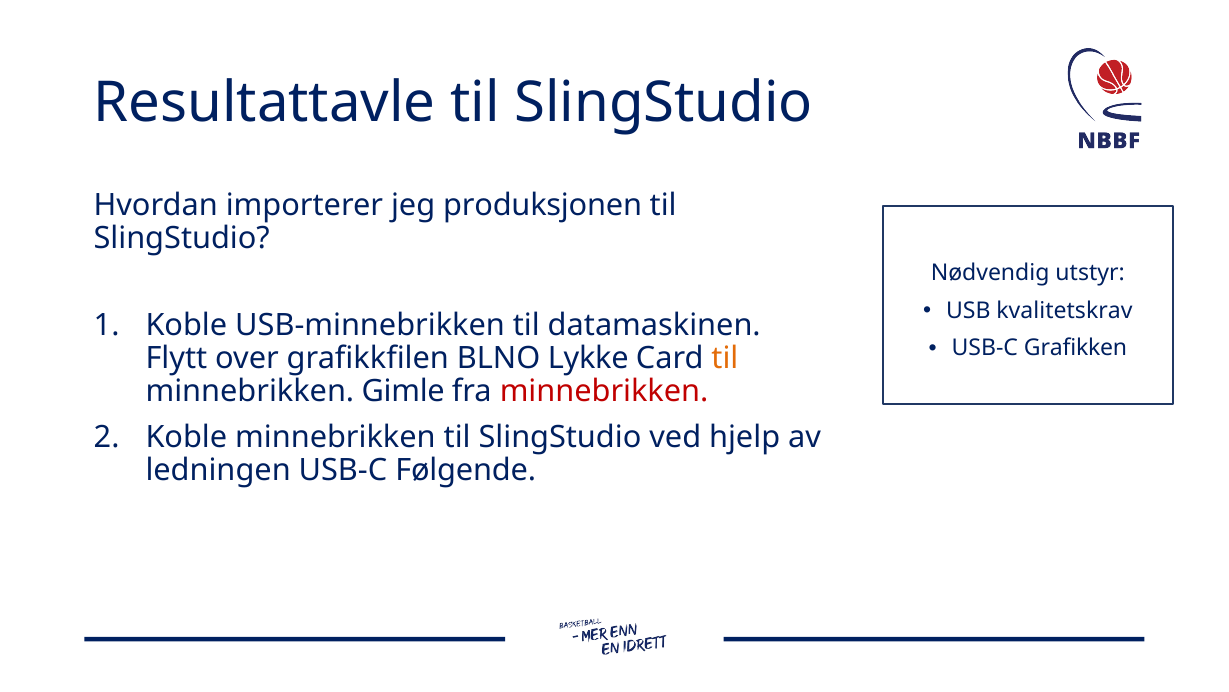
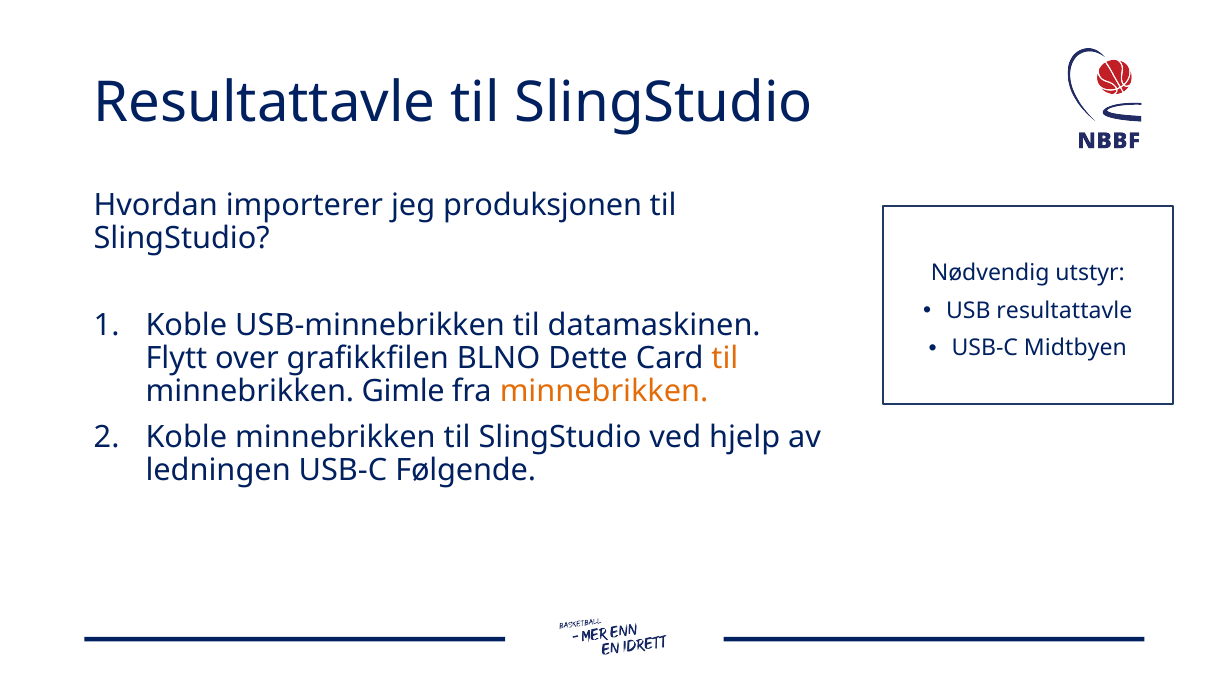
USB kvalitetskrav: kvalitetskrav -> resultattavle (1064, 310)
Grafikken: Grafikken -> Midtbyen (1075, 348)
Lykke: Lykke -> Dette (588, 358)
minnebrikken colour: red -> orange (604, 391)
